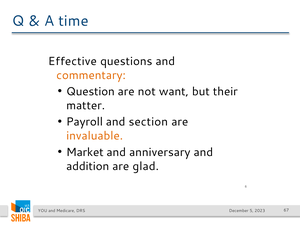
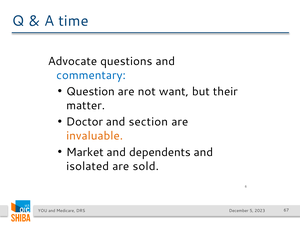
Effective: Effective -> Advocate (72, 61)
commentary colour: orange -> blue (91, 75)
Payroll: Payroll -> Doctor (85, 122)
anniversary: anniversary -> dependents (160, 152)
addition: addition -> isolated (88, 166)
glad: glad -> sold (146, 166)
